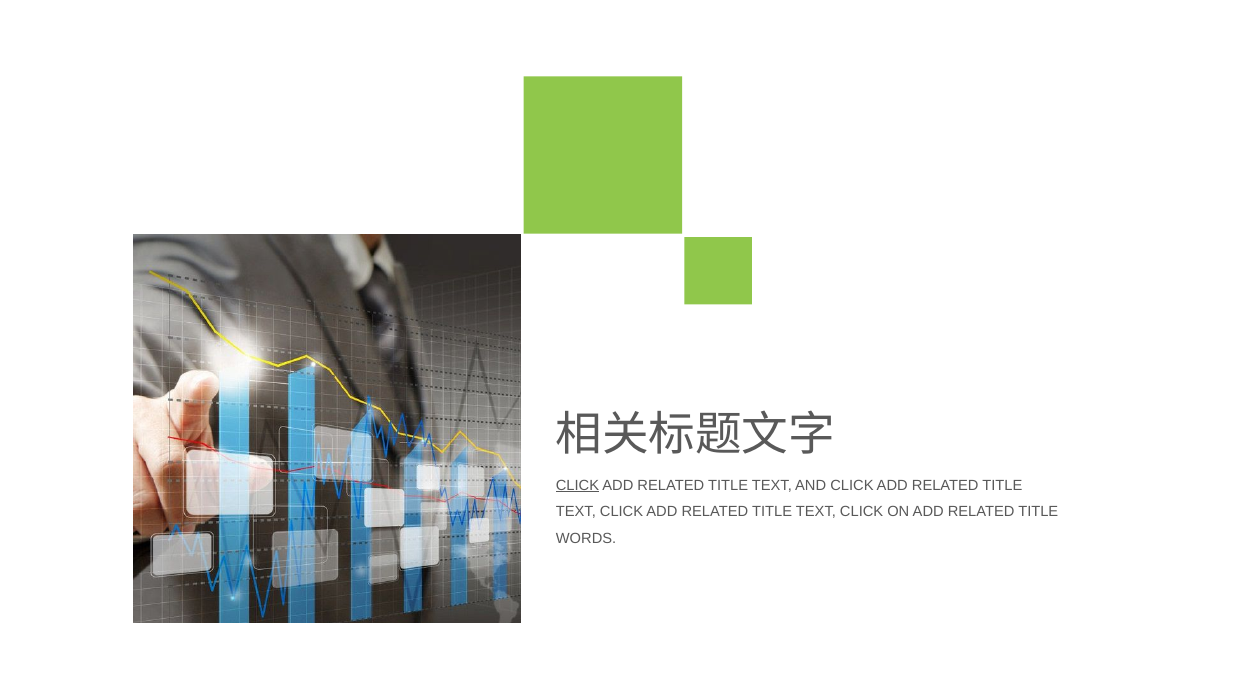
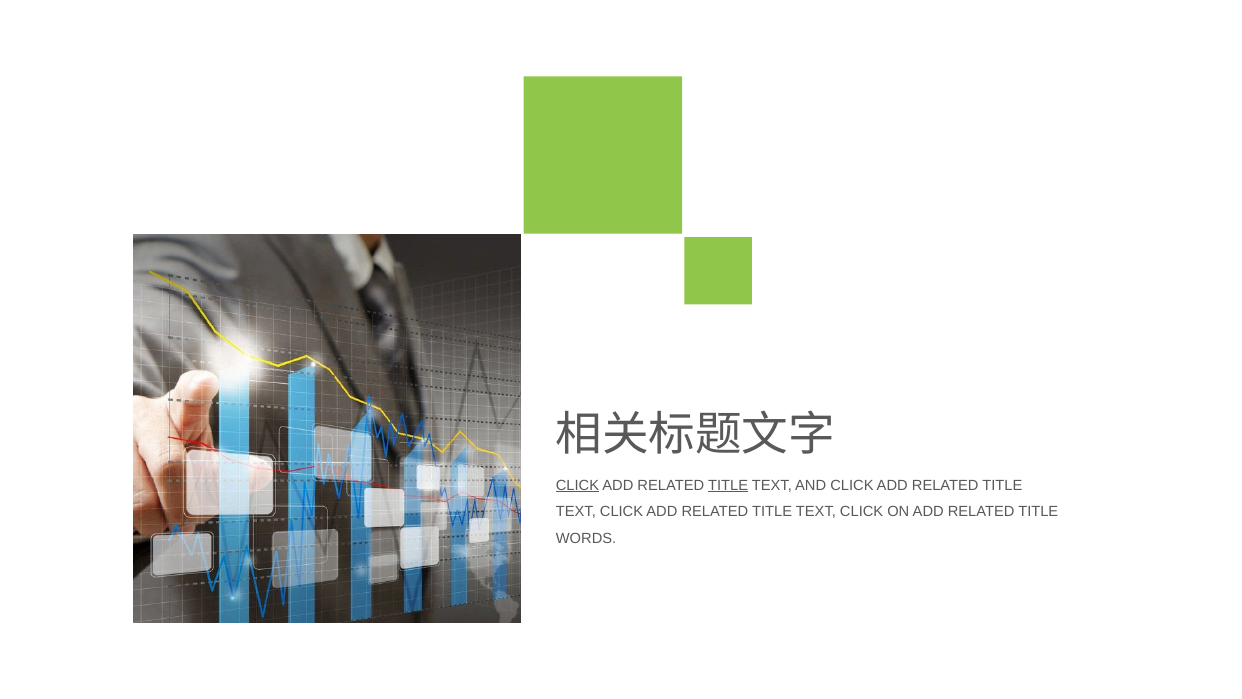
TITLE underline: none -> present (728, 485)
